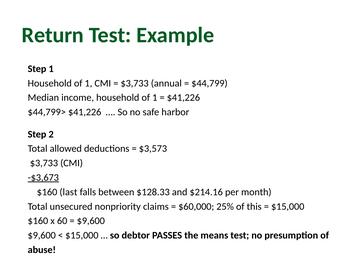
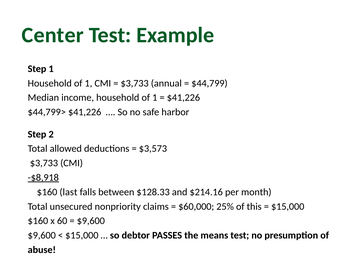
Return: Return -> Center (53, 35)
-$3,673: -$3,673 -> -$8,918 (43, 178)
